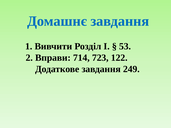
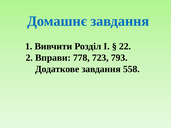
53: 53 -> 22 (125, 46)
714: 714 -> 778 (81, 58)
122: 122 -> 793 (119, 58)
249: 249 -> 558 (131, 69)
